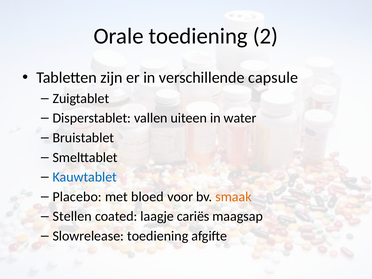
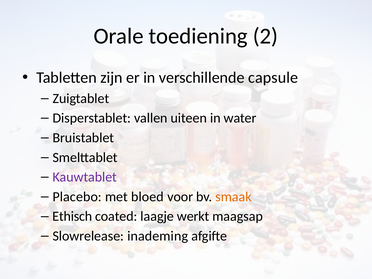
Kauwtablet colour: blue -> purple (85, 177)
Stellen: Stellen -> Ethisch (72, 216)
cariës: cariës -> werkt (193, 216)
Slowrelease toediening: toediening -> inademing (158, 236)
